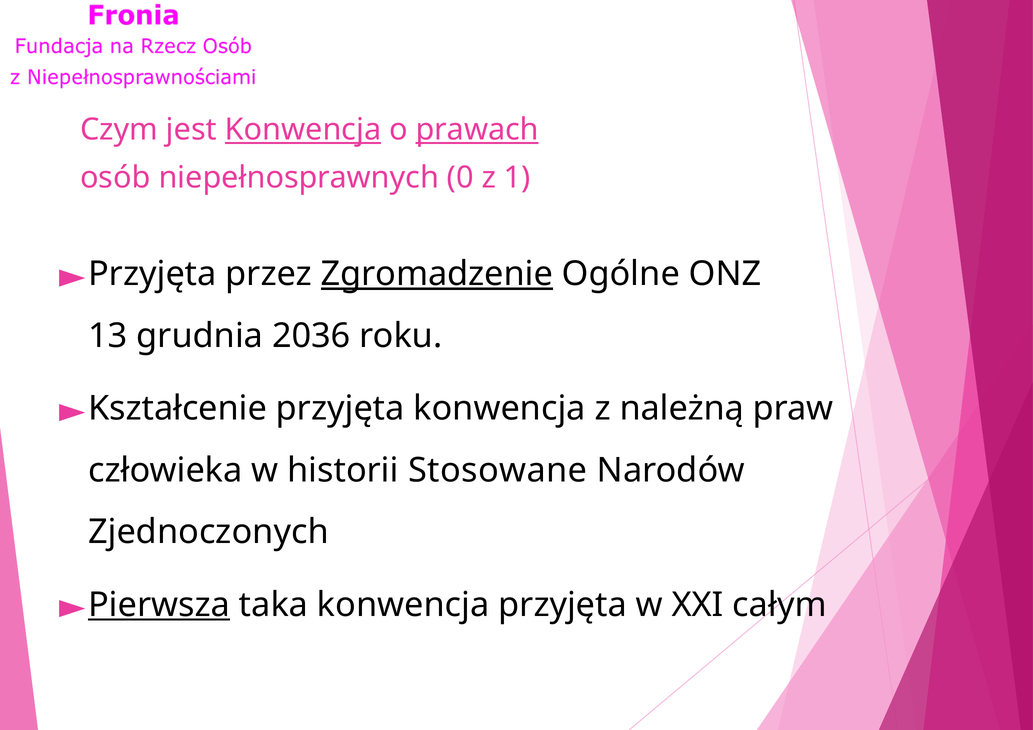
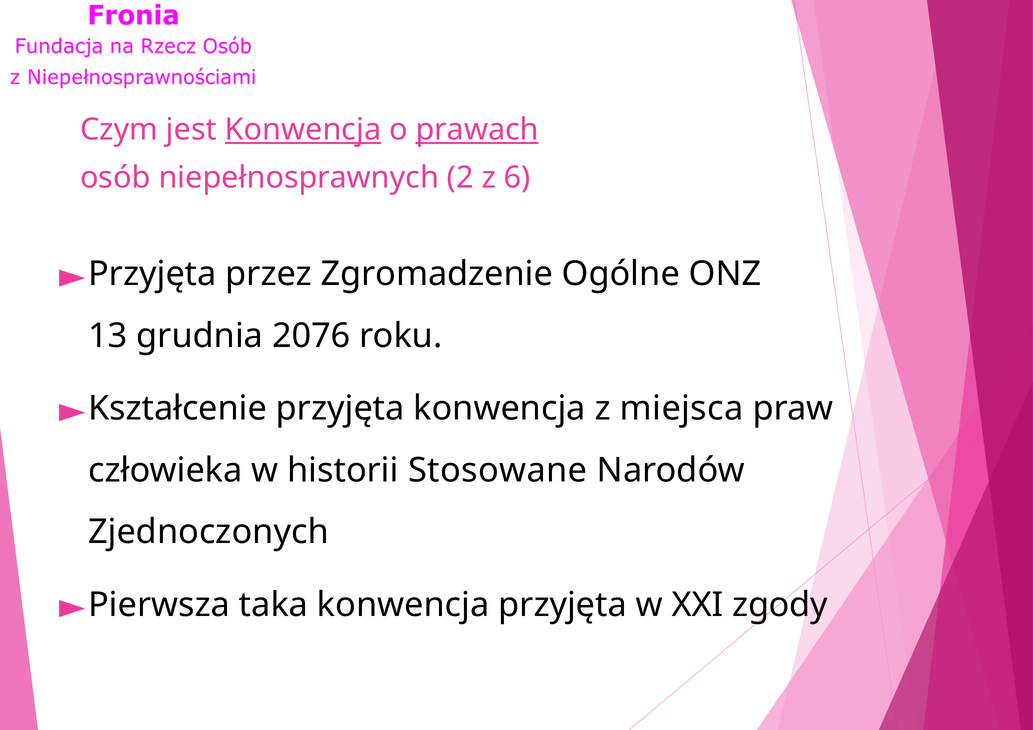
0: 0 -> 2 (460, 178)
1: 1 -> 6 (517, 178)
Zgromadzenie underline: present -> none (437, 274)
2036: 2036 -> 2076 (311, 336)
należną: należną -> miejsca (682, 409)
Pierwsza underline: present -> none (159, 605)
całym: całym -> zgody (780, 605)
